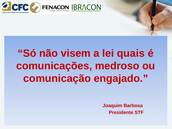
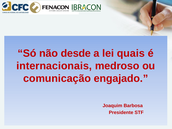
visem: visem -> desde (76, 53)
comunicações: comunicações -> internacionais (54, 66)
